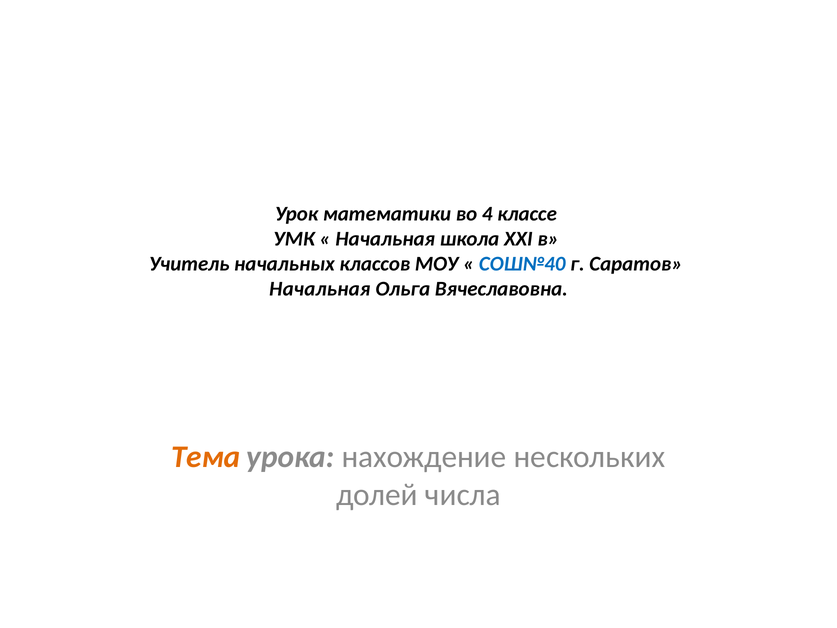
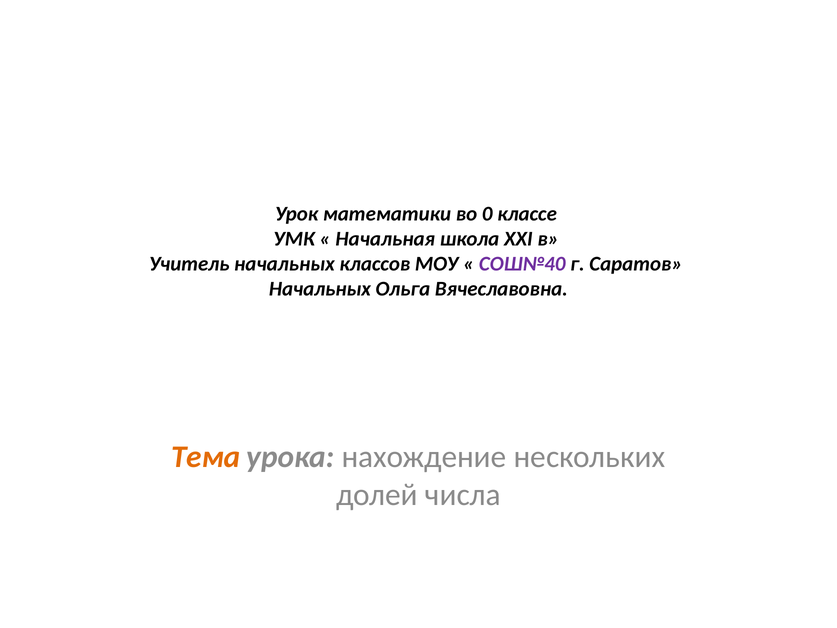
4: 4 -> 0 (487, 214)
СОШ№40 colour: blue -> purple (522, 264)
Начальная: Начальная -> Начальных (320, 289)
